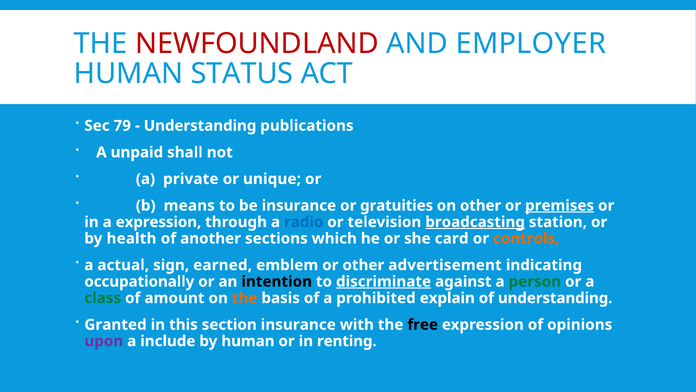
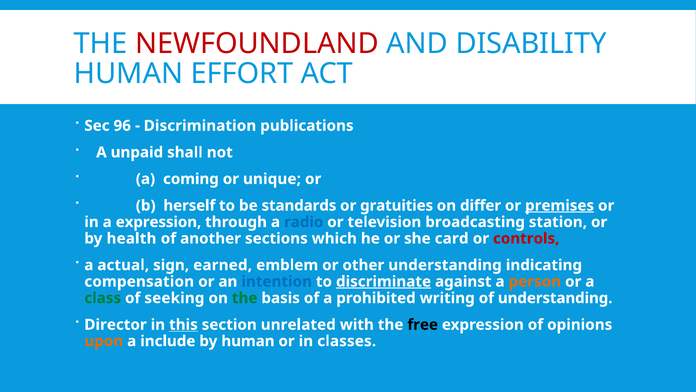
EMPLOYER: EMPLOYER -> DISABILITY (531, 44)
STATUS: STATUS -> EFFORT (242, 73)
79: 79 -> 96 (122, 126)
Understanding: Understanding -> Discrimination (200, 126)
private: private -> coming (191, 179)
means: means -> herself (189, 205)
be insurance: insurance -> standards (299, 205)
on other: other -> differ (481, 205)
broadcasting underline: present -> none (475, 222)
controls colour: orange -> red (526, 238)
other advertisement: advertisement -> understanding (445, 265)
occupationally: occupationally -> compensation (139, 281)
intention colour: black -> blue (277, 281)
person colour: green -> orange (535, 281)
amount: amount -> seeking (174, 298)
the colour: orange -> green (245, 298)
explain: explain -> writing (447, 298)
Granted: Granted -> Director (116, 324)
this underline: none -> present (183, 324)
section insurance: insurance -> unrelated (298, 324)
upon colour: purple -> orange (104, 341)
renting: renting -> classes (347, 341)
